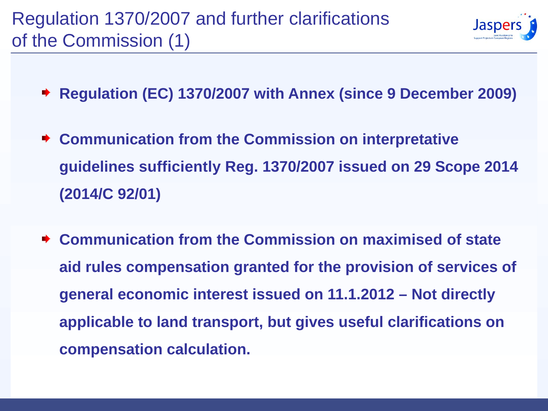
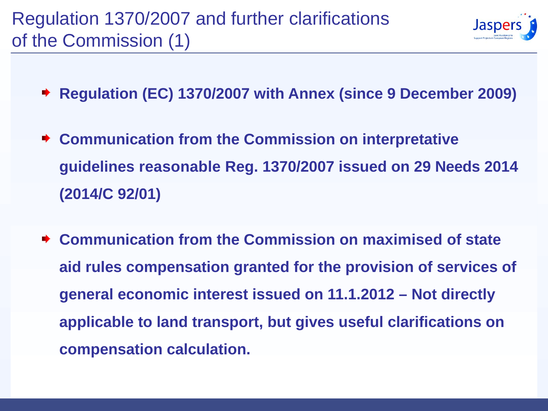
sufficiently: sufficiently -> reasonable (180, 167)
Scope: Scope -> Needs (458, 167)
